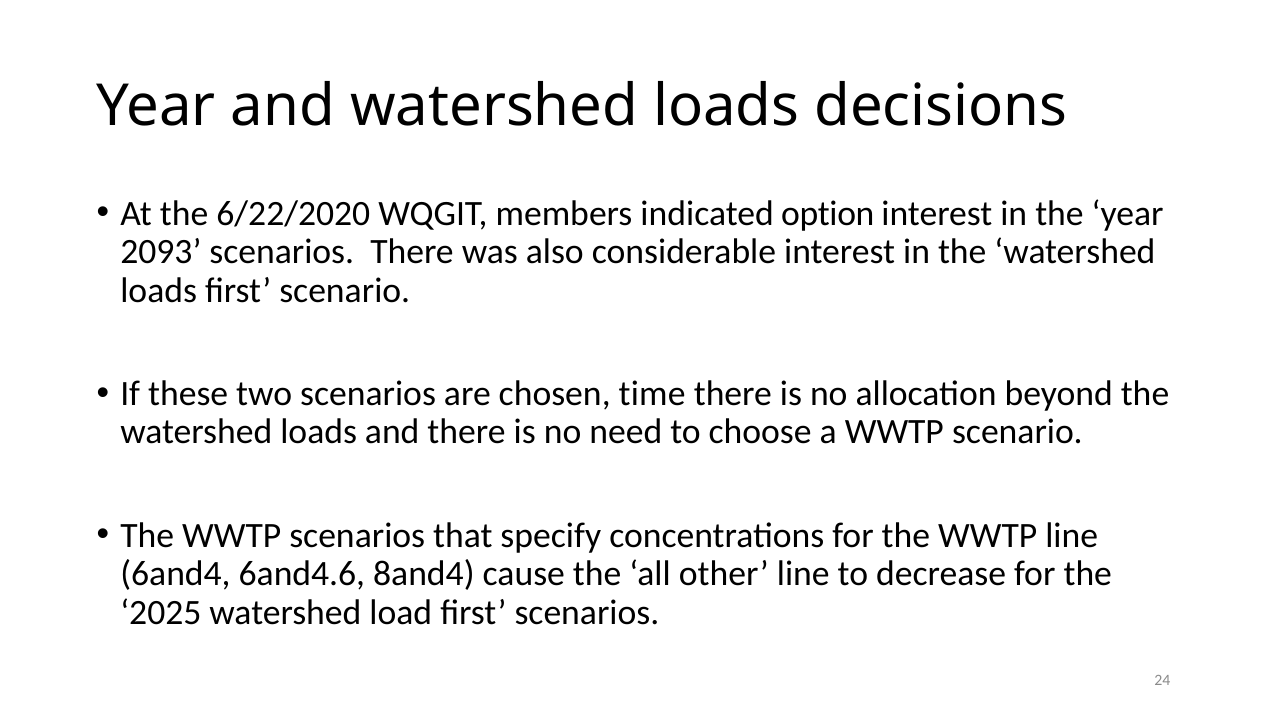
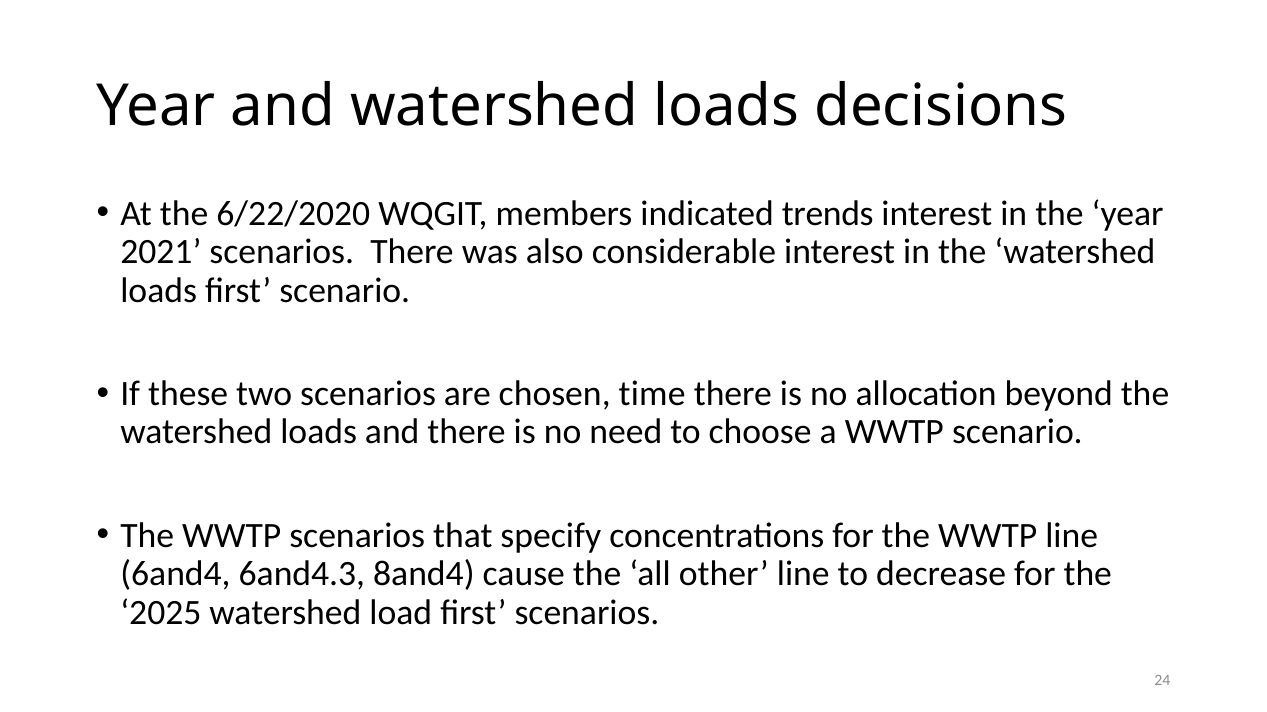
option: option -> trends (828, 214)
2093: 2093 -> 2021 (161, 252)
6and4.6: 6and4.6 -> 6and4.3 (302, 575)
